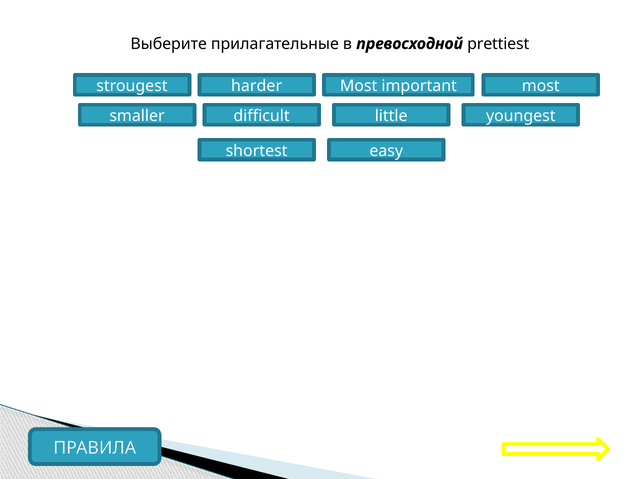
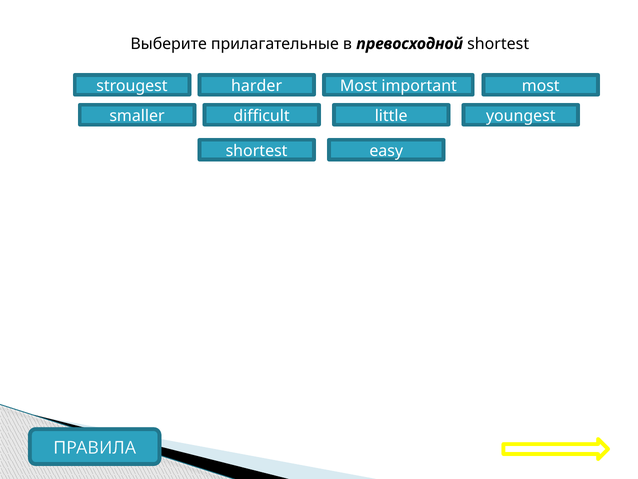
превосходной prettiest: prettiest -> shortest (498, 44)
